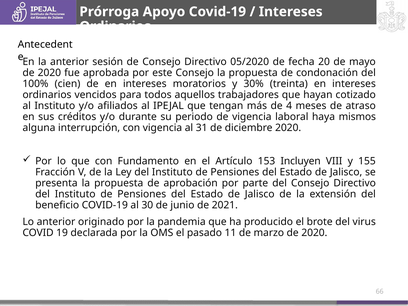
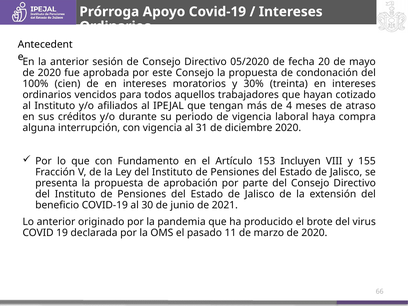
mismos: mismos -> compra (357, 117)
